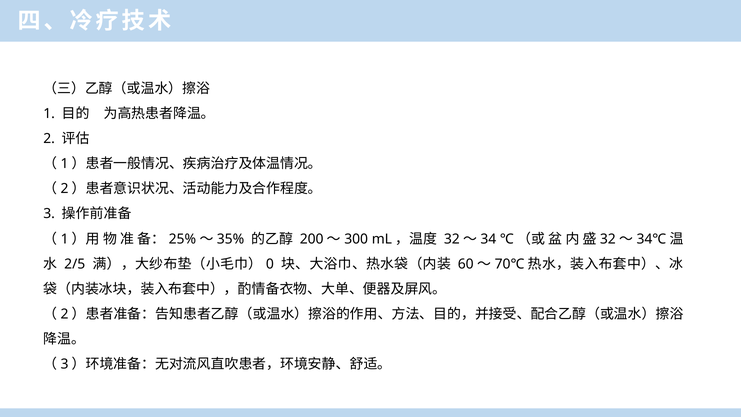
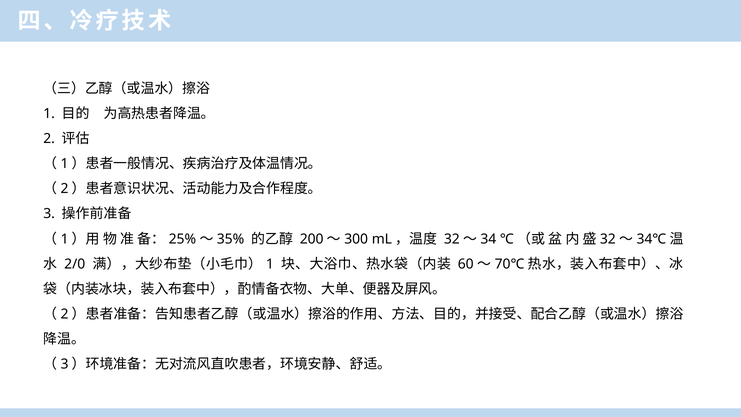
2/5: 2/5 -> 2/0 (75, 264)
0: 0 -> 1 (270, 264)
